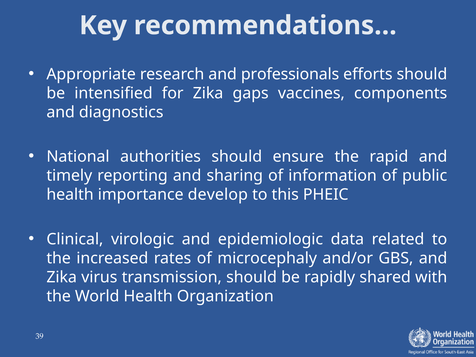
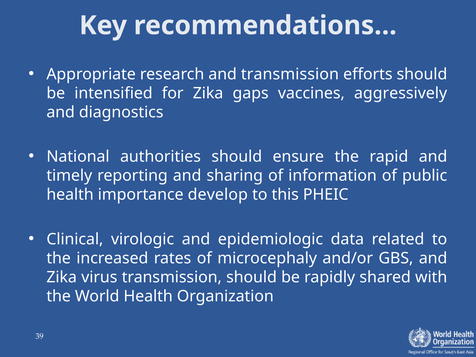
and professionals: professionals -> transmission (290, 74)
components: components -> aggressively (401, 93)
